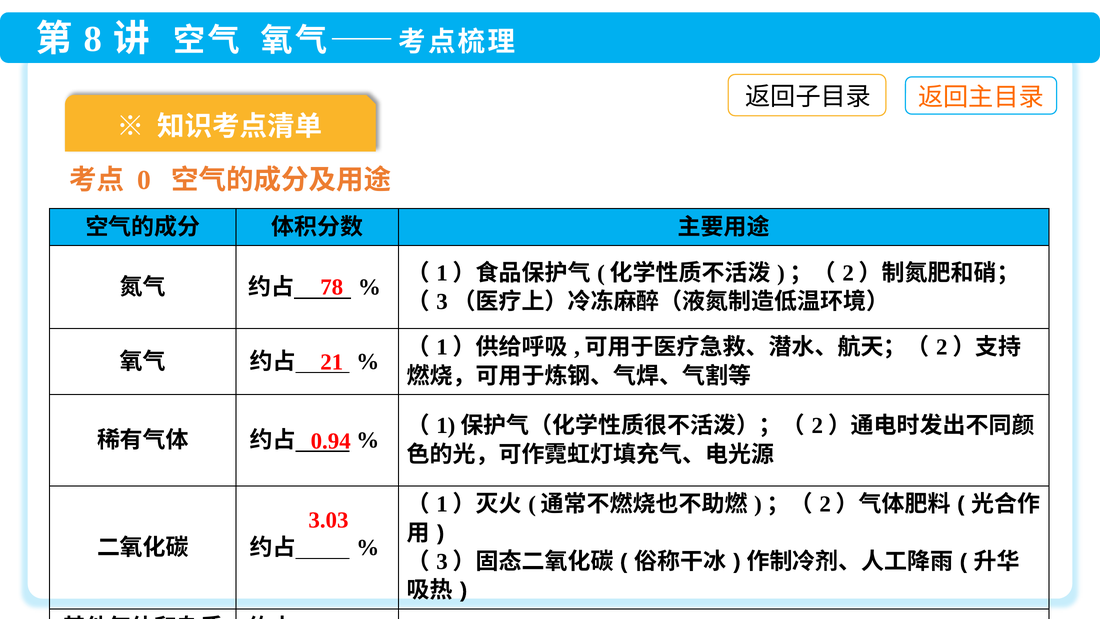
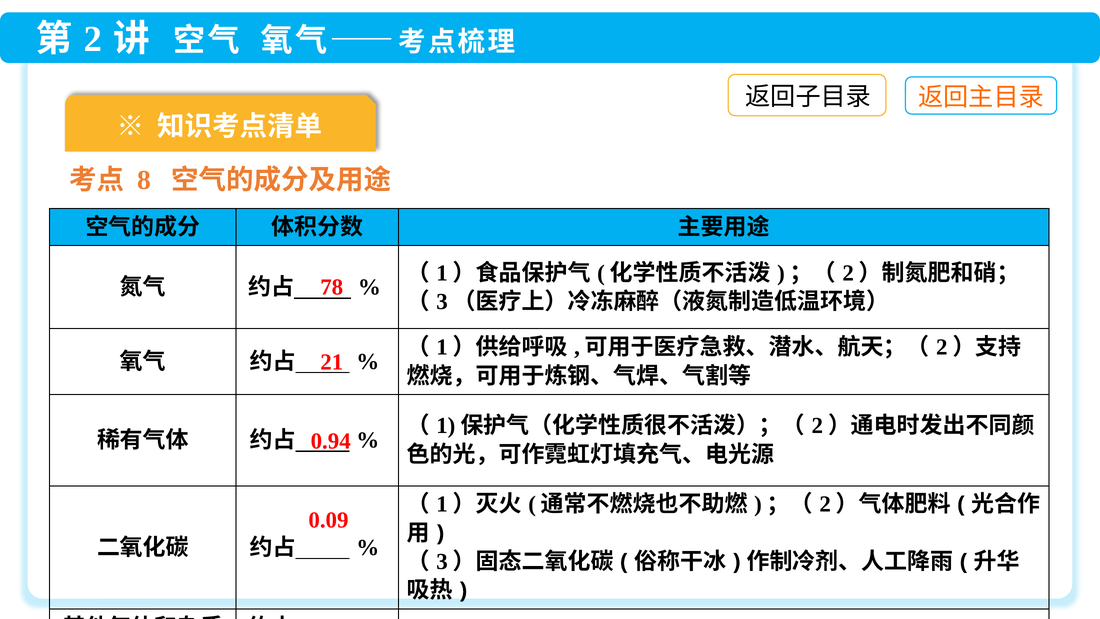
8: 8 -> 2 (93, 39)
0: 0 -> 8 (144, 180)
3.03: 3.03 -> 0.09 (328, 520)
